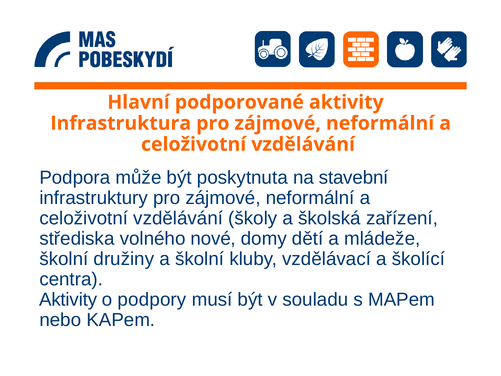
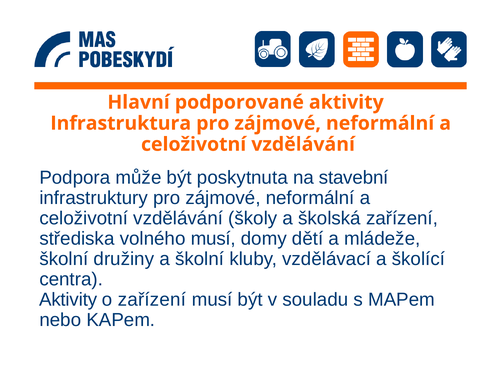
volného nové: nové -> musí (213, 238)
o podpory: podpory -> zařízení (152, 299)
